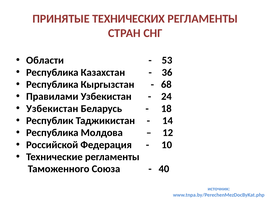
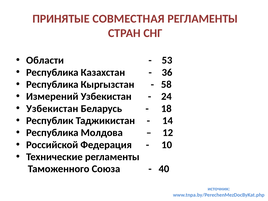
ТЕХНИЧЕСКИХ: ТЕХНИЧЕСКИХ -> СОВМЕСТНАЯ (129, 19)
68: 68 -> 58 (166, 84)
Правилами: Правилами -> Измерений (52, 97)
